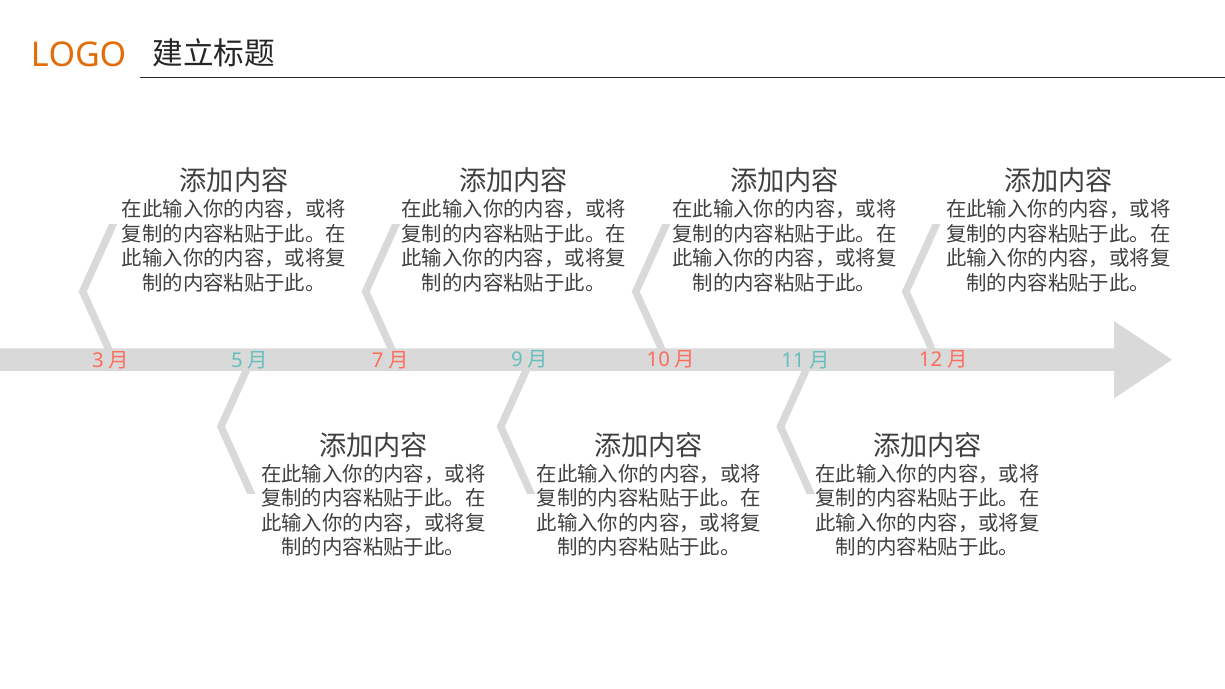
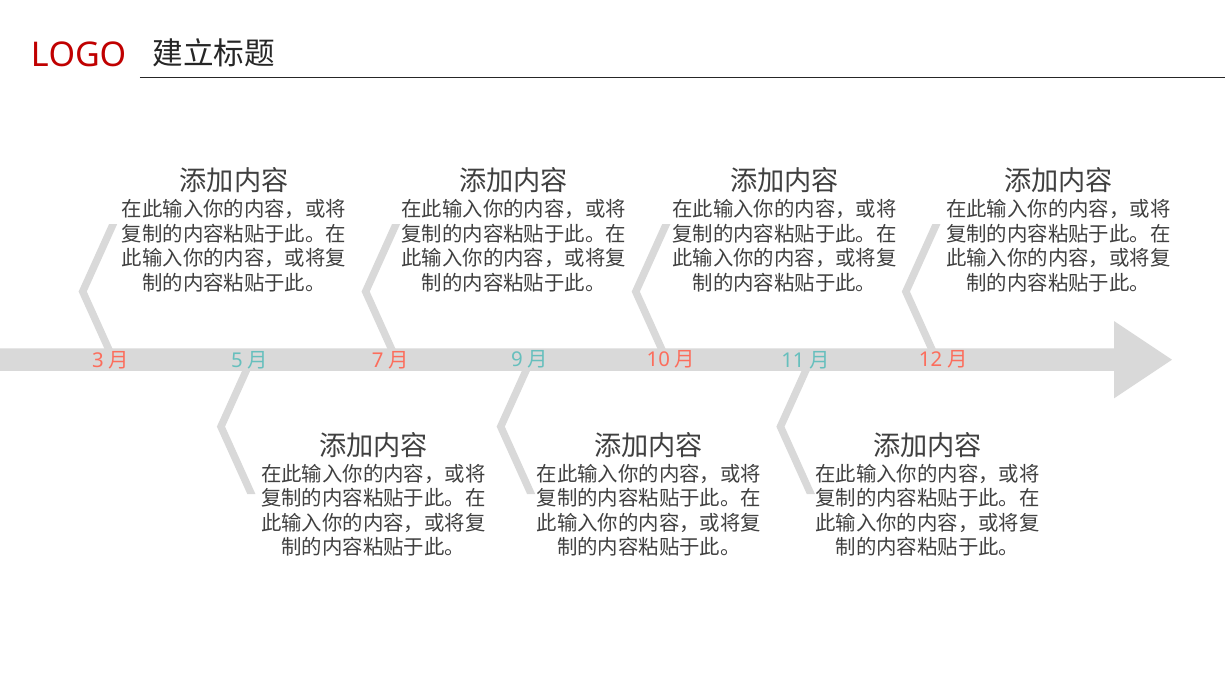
LOGO colour: orange -> red (79, 55)
